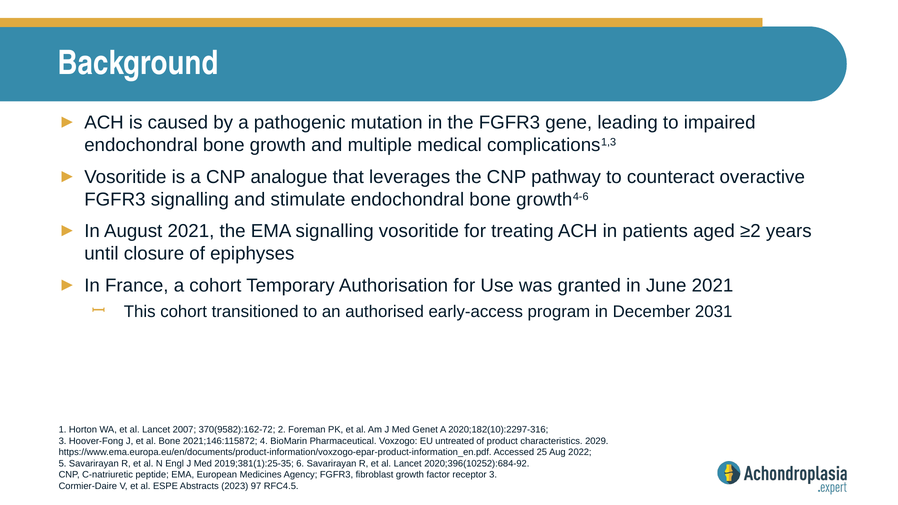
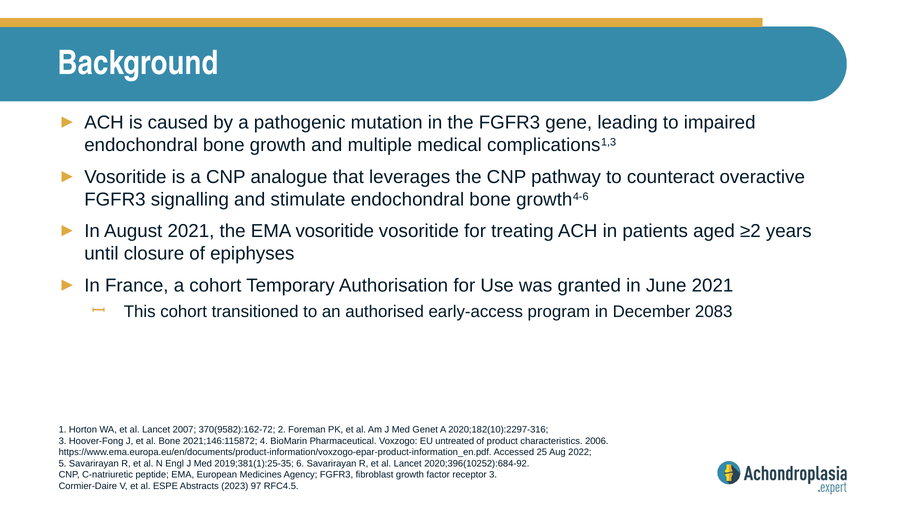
EMA signalling: signalling -> vosoritide (335, 231)
2031: 2031 -> 2083 (714, 312)
2029: 2029 -> 2006 (597, 441)
